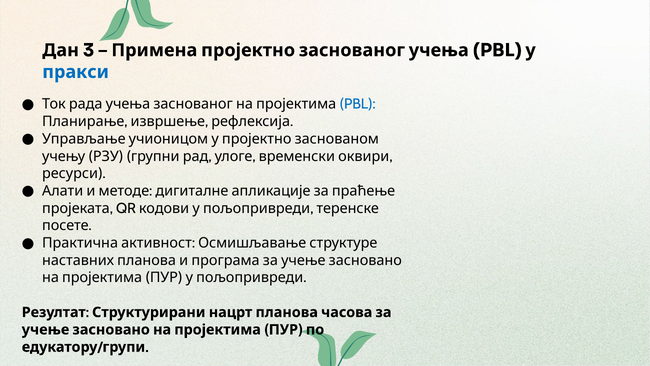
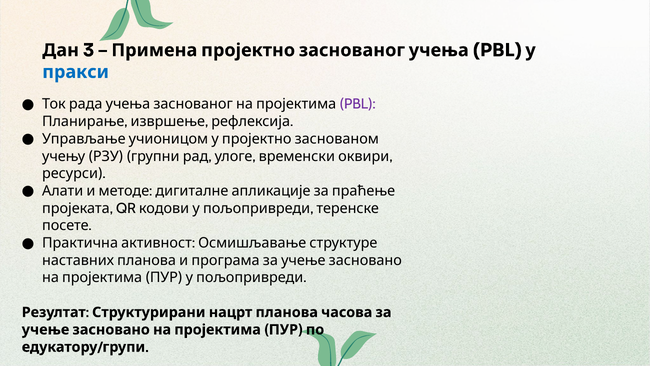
PBL colour: blue -> purple (358, 104)
